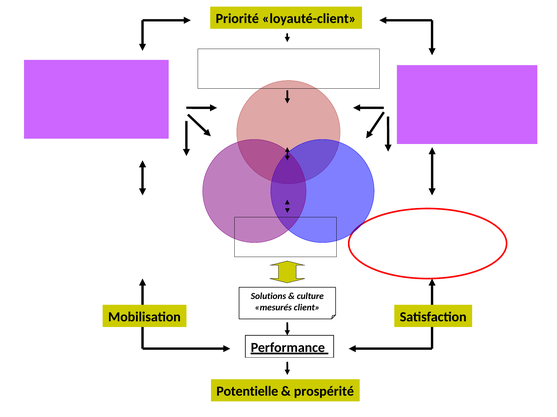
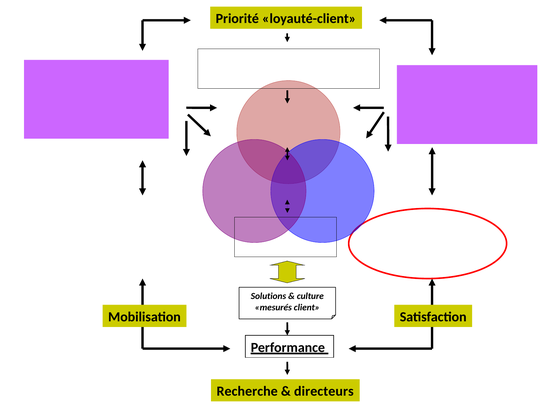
Potentielle: Potentielle -> Recherche (247, 392)
prospérité: prospérité -> directeurs (324, 392)
